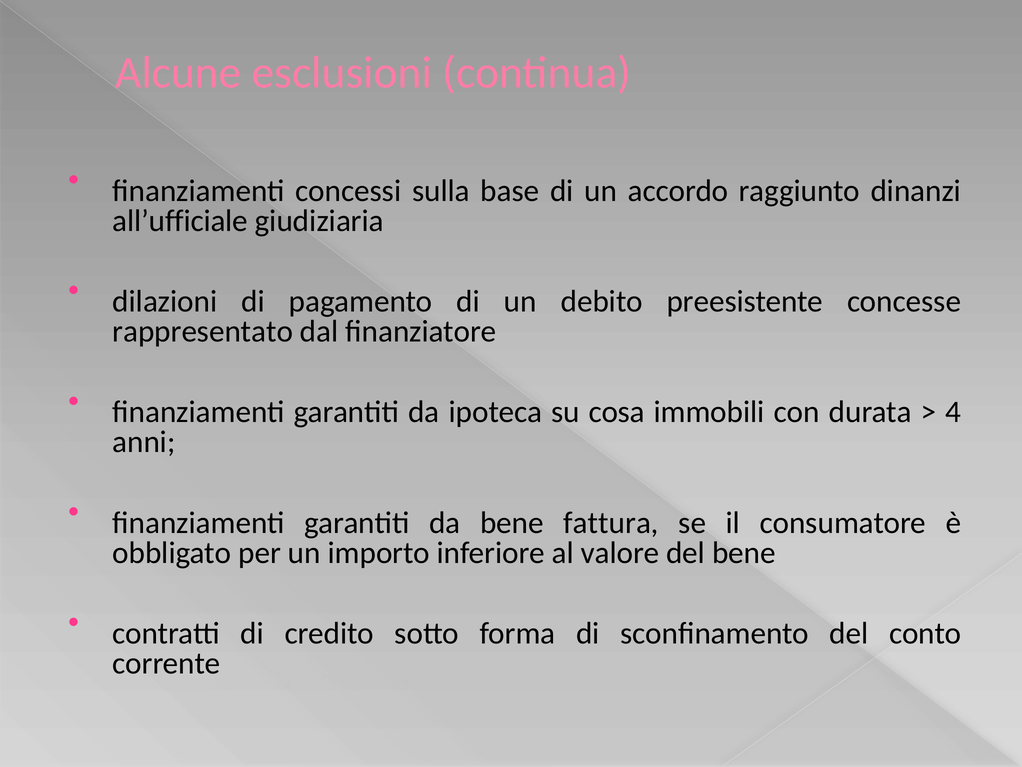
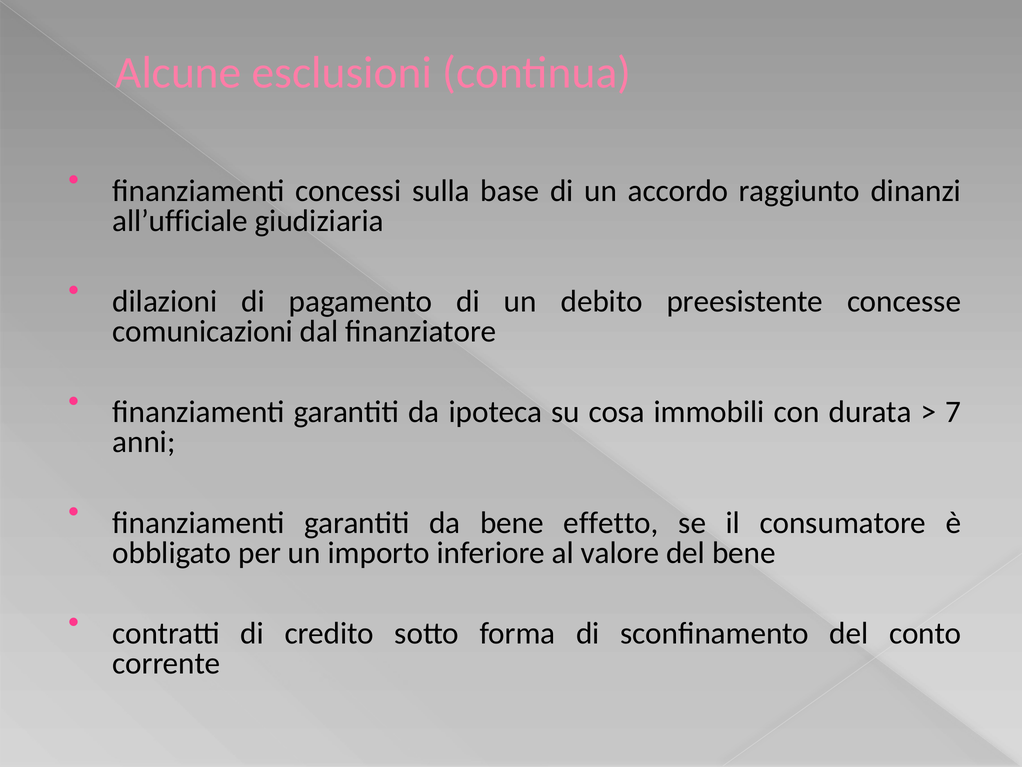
rappresentato: rappresentato -> comunicazioni (203, 331)
4: 4 -> 7 (953, 412)
fattura: fattura -> effetto (611, 522)
